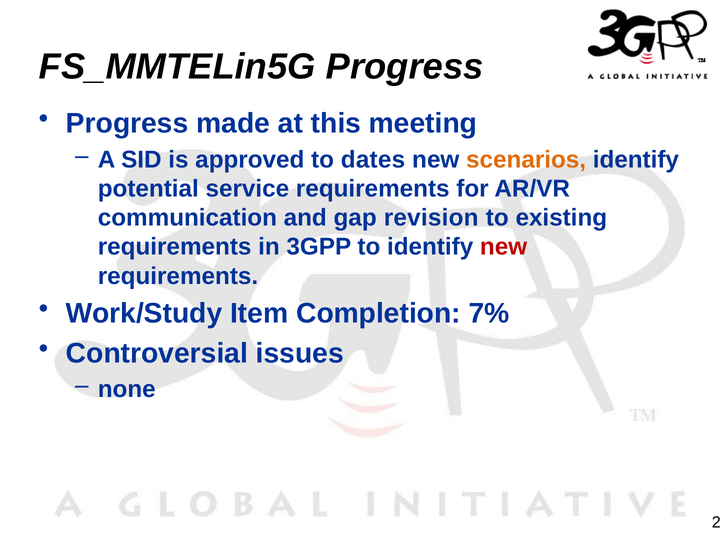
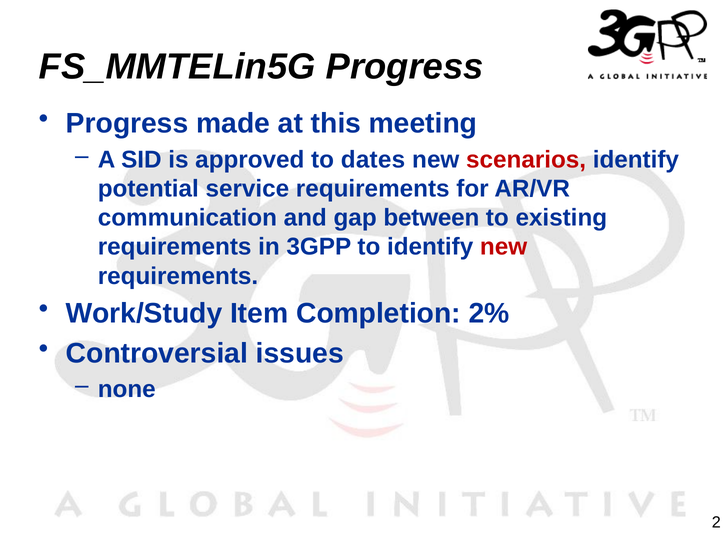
scenarios colour: orange -> red (526, 160)
revision: revision -> between (431, 218)
7%: 7% -> 2% (489, 314)
